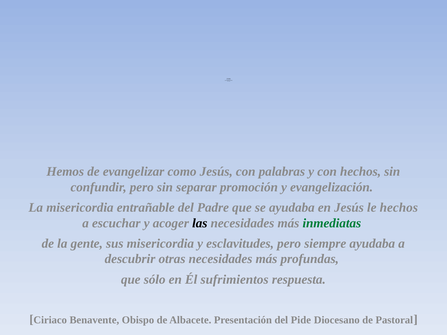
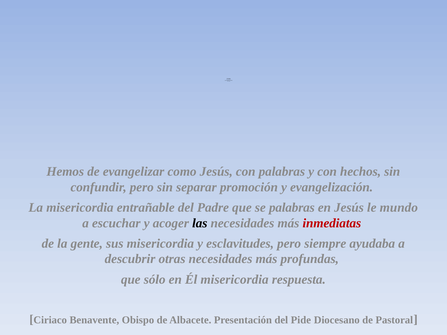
se ayudaba: ayudaba -> palabras (292, 208)
le hechos: hechos -> mundo (399, 208)
inmediatas colour: green -> red (332, 223)
Él sufrimientos: sufrimientos -> misericordia (235, 280)
